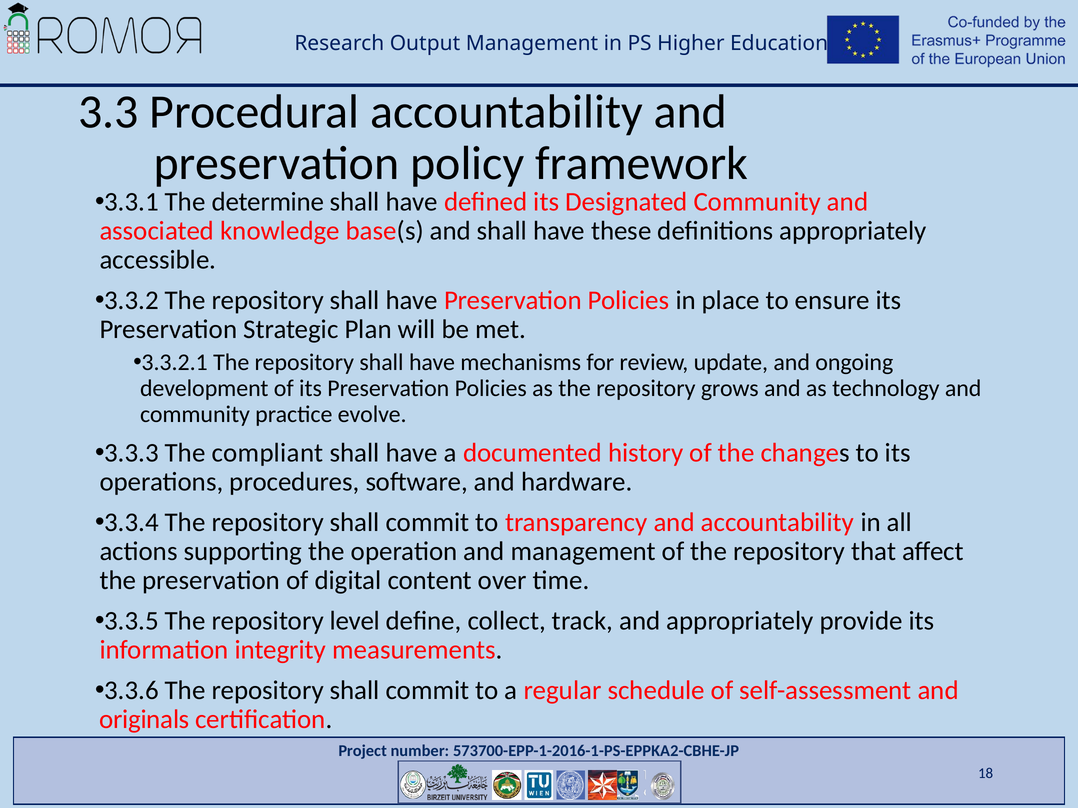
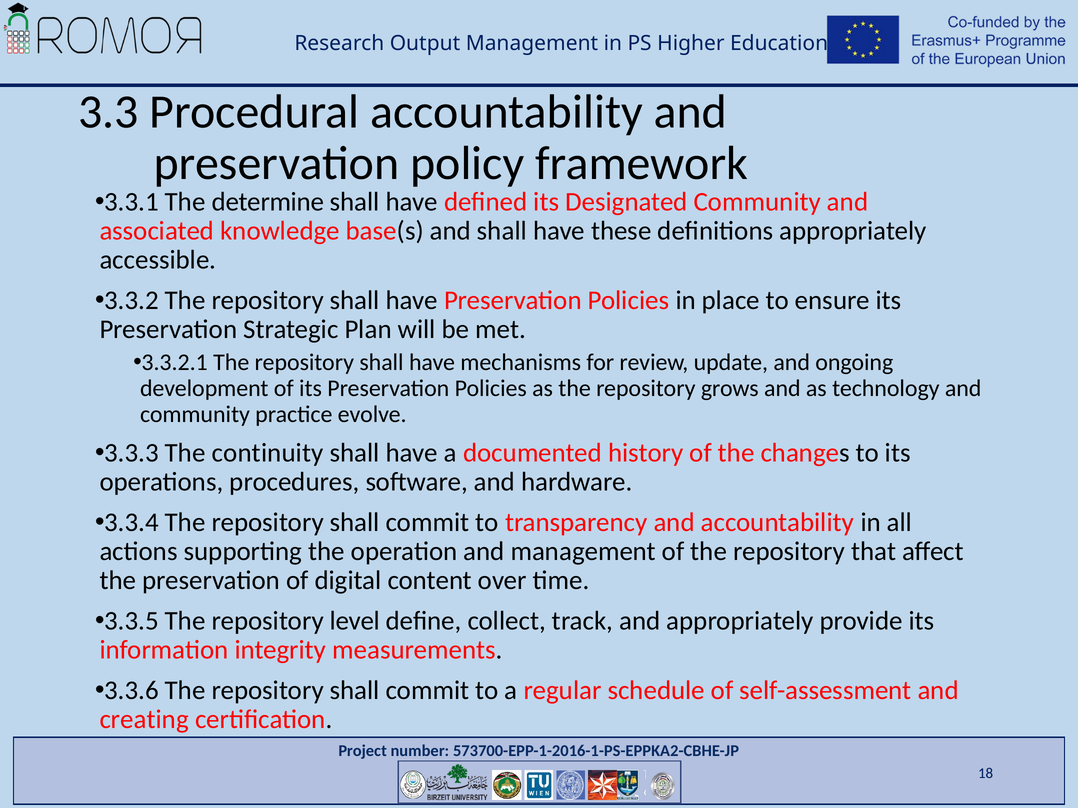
compliant: compliant -> continuity (268, 453)
originals: originals -> creating (144, 720)
